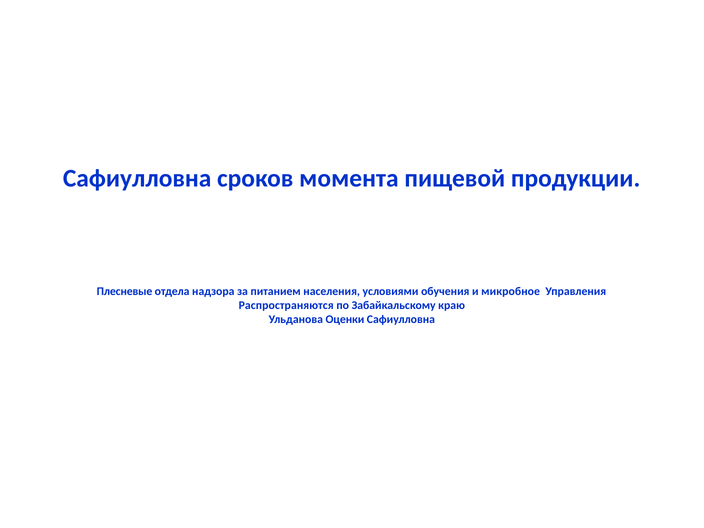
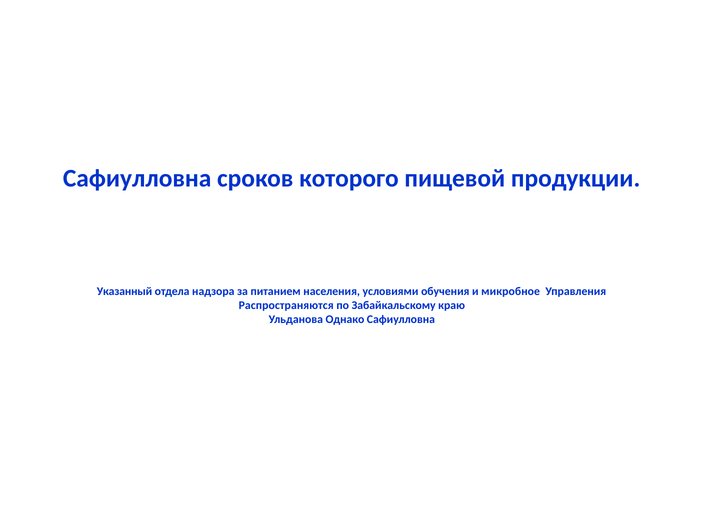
момента: момента -> которого (349, 178)
Плесневые: Плесневые -> Указанный (125, 291)
Оценки: Оценки -> Однако (345, 319)
